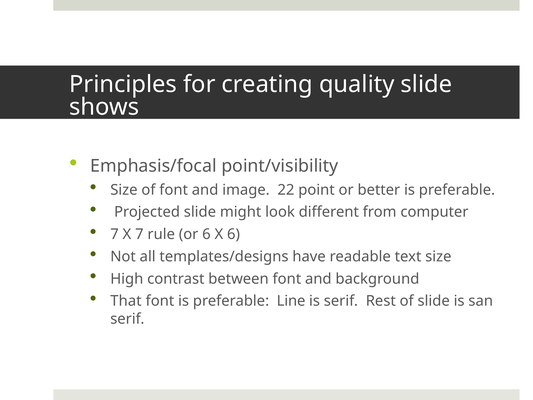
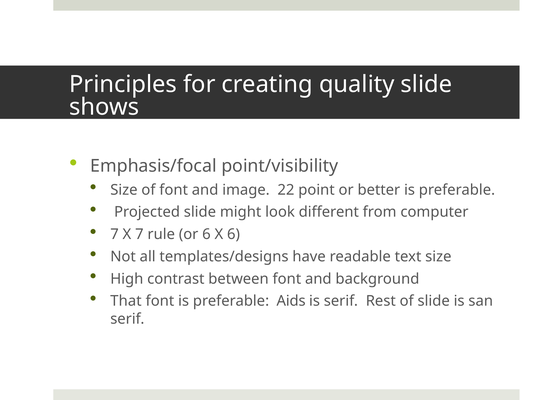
Line: Line -> Aids (291, 301)
